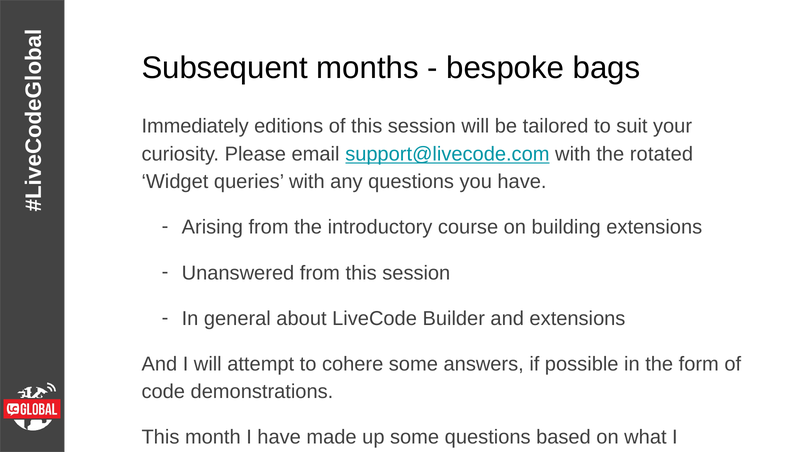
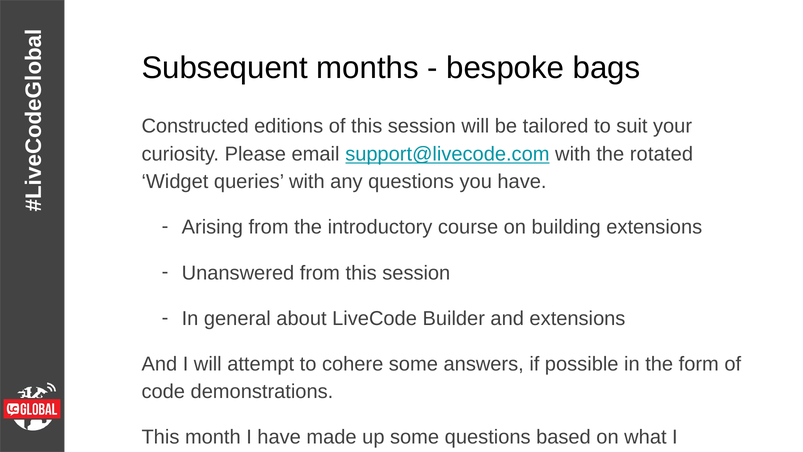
Immediately: Immediately -> Constructed (195, 126)
